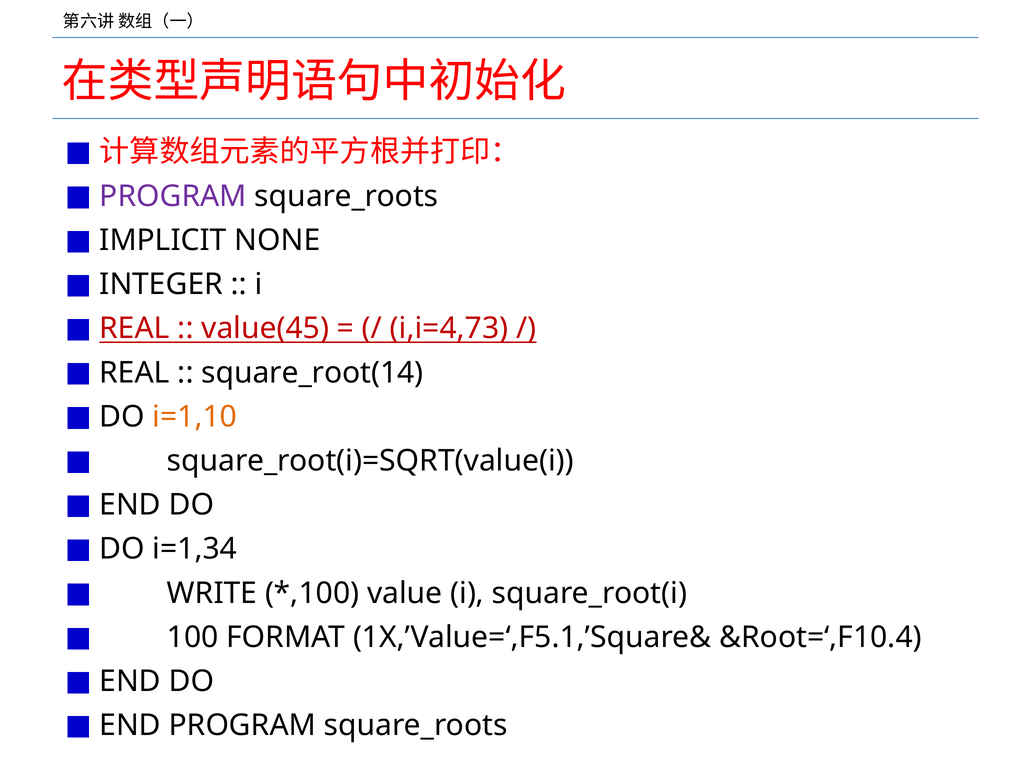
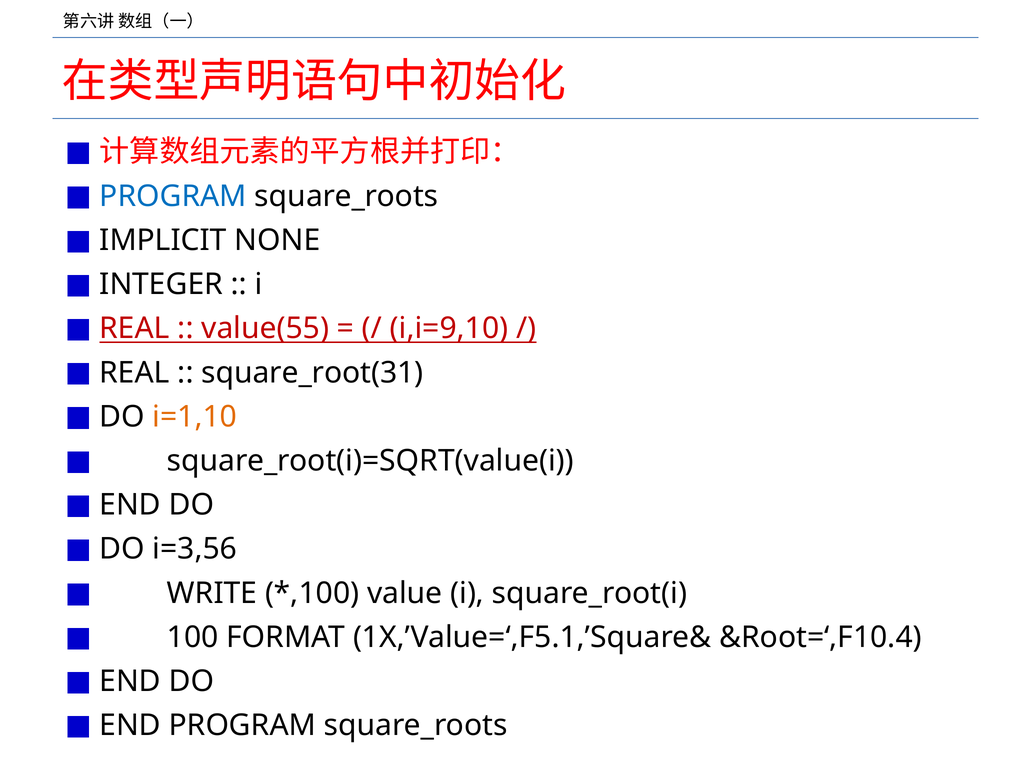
PROGRAM colour: purple -> blue (173, 196)
value(45: value(45 -> value(55 (265, 329)
i,i=4,73: i,i=4,73 -> i,i=9,10 (449, 329)
square_root(14: square_root(14 -> square_root(31 (312, 373)
i=1,34: i=1,34 -> i=3,56 (195, 549)
